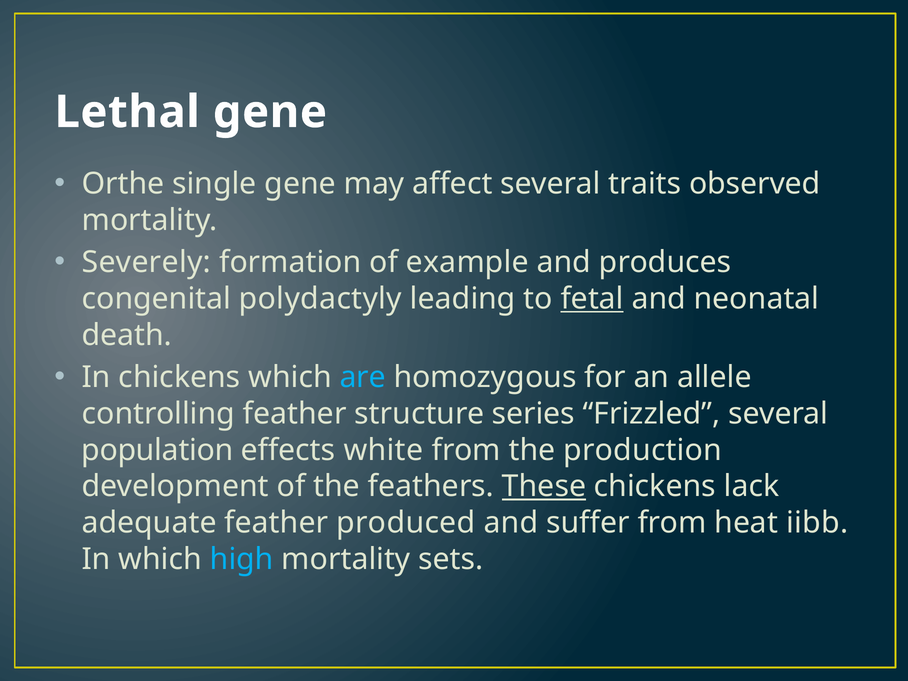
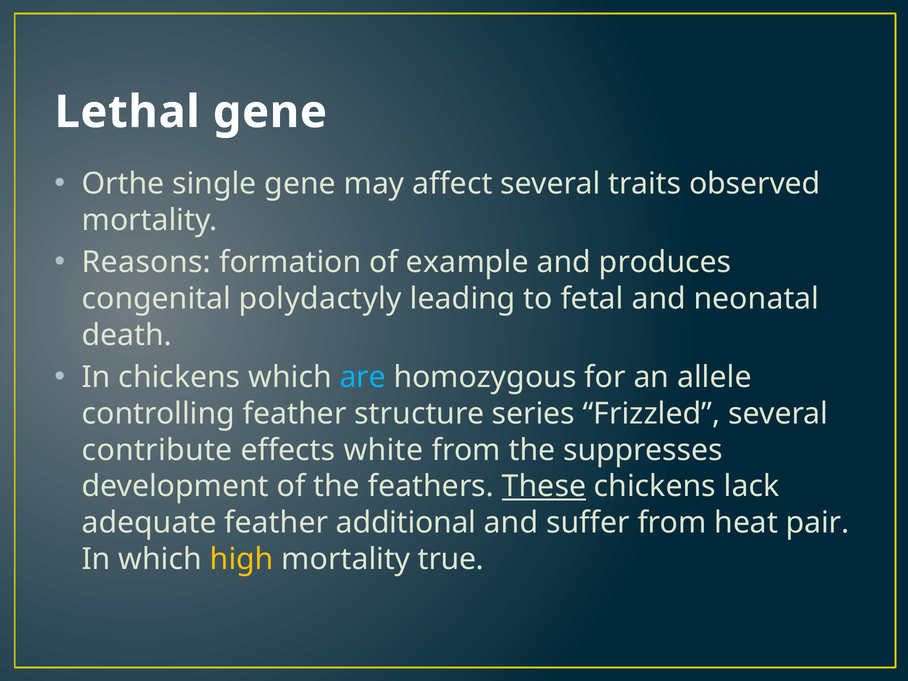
Severely: Severely -> Reasons (146, 262)
fetal underline: present -> none (592, 299)
population: population -> contribute (157, 450)
production: production -> suppresses (643, 450)
produced: produced -> additional (406, 523)
iibb: iibb -> pair (818, 523)
high colour: light blue -> yellow (242, 559)
sets: sets -> true (451, 559)
